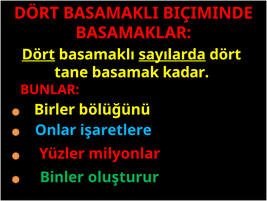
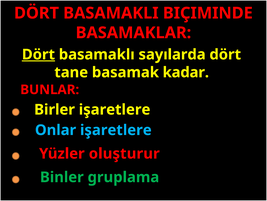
sayılarda underline: present -> none (172, 54)
Birler bölüğünü: bölüğünü -> işaretlere (115, 109)
milyonlar: milyonlar -> oluşturur (124, 153)
oluşturur: oluşturur -> gruplama (123, 177)
